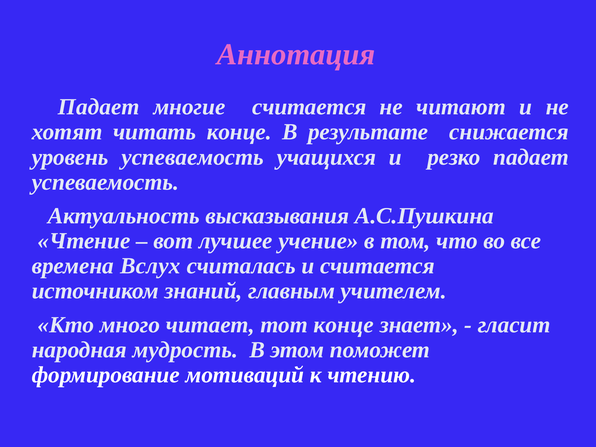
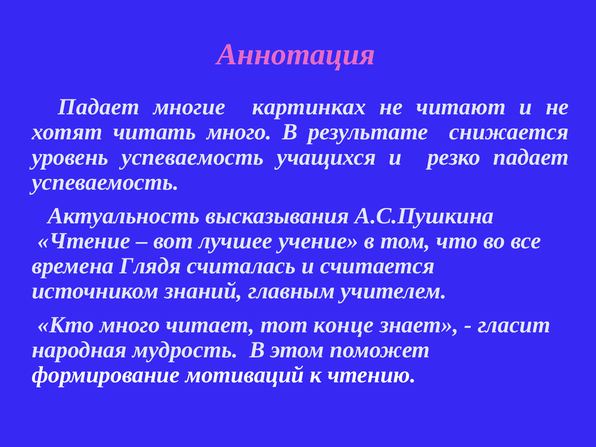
многие считается: считается -> картинках (309, 107)
читать конце: конце -> много (239, 132)
Вслух: Вслух -> Глядя (150, 266)
